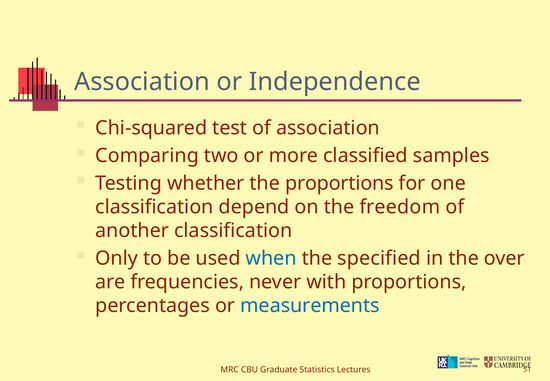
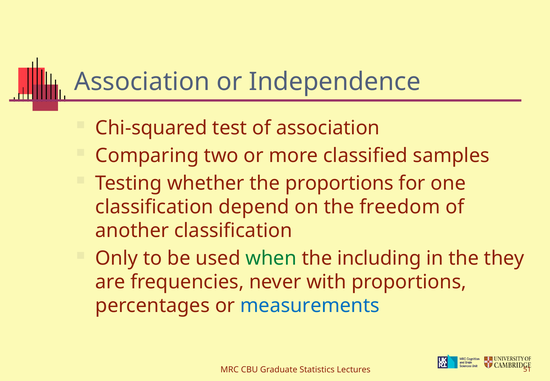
when colour: blue -> green (271, 258)
specified: specified -> including (379, 258)
over: over -> they (504, 258)
